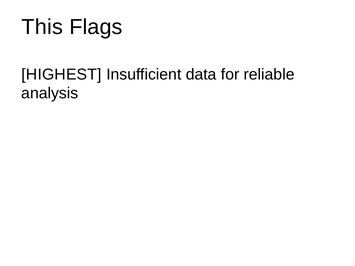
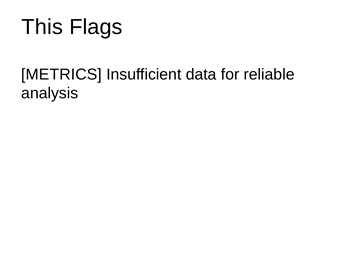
HIGHEST: HIGHEST -> METRICS (62, 74)
